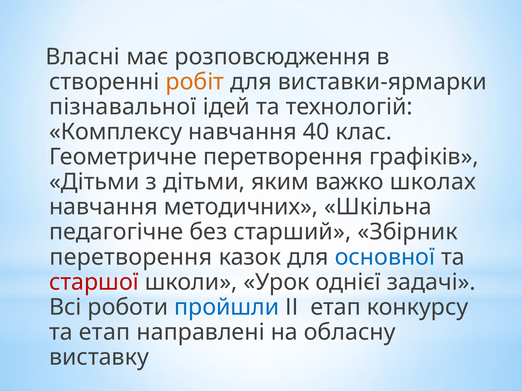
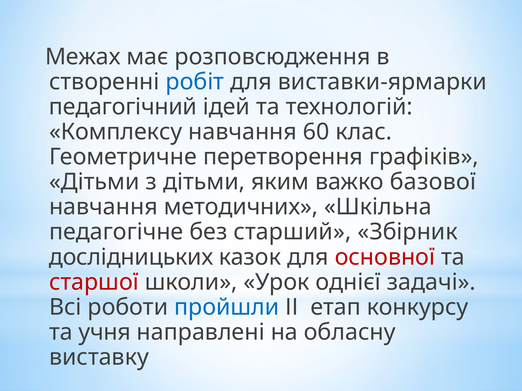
Власні: Власні -> Межах (83, 57)
робіт colour: orange -> blue (195, 82)
пізнавальної: пізнавальної -> педагогічний (123, 107)
40: 40 -> 60 (316, 132)
школах: школах -> базової (433, 182)
перетворення: перетворення -> дослідницьких (131, 257)
основної colour: blue -> red (385, 257)
та етап: етап -> учня (105, 333)
